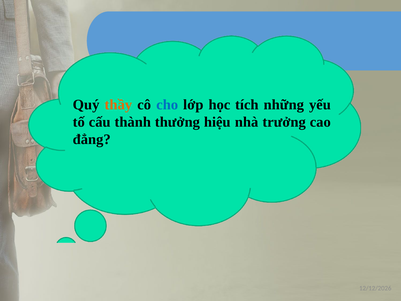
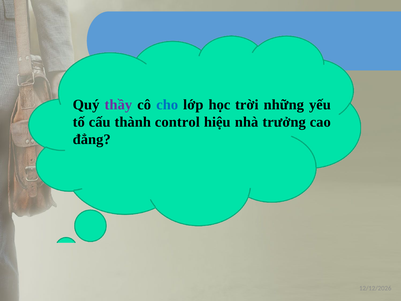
thầy colour: orange -> purple (118, 105)
tích: tích -> trời (247, 105)
thưởng: thưởng -> control (177, 122)
